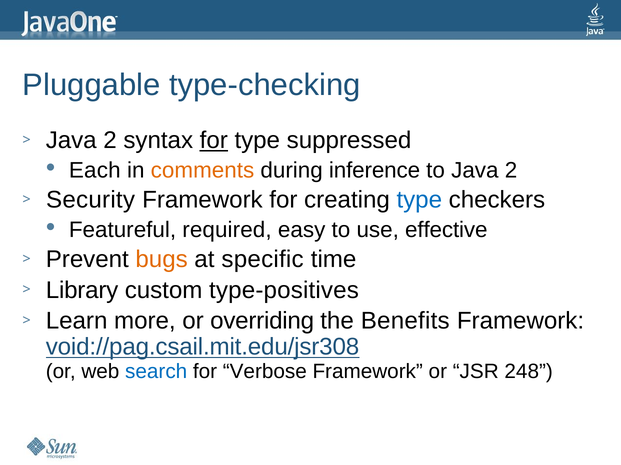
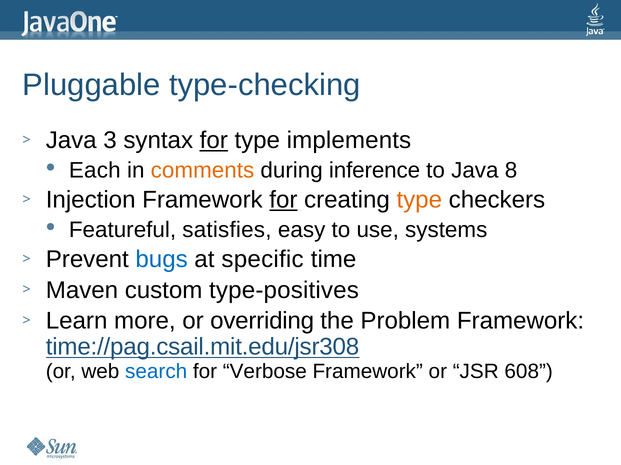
2: 2 -> 3 (110, 140)
suppressed: suppressed -> implements (349, 140)
to Java 2: 2 -> 8 (511, 170)
Security: Security -> Injection (91, 200)
for underline: none -> present (283, 200)
type colour: blue -> orange (419, 200)
required: required -> satisfies (227, 230)
effective: effective -> systems (446, 230)
bugs colour: orange -> blue (162, 260)
Library: Library -> Maven (82, 291)
Benefits: Benefits -> Problem (405, 322)
void://pag.csail.mit.edu/jsr308: void://pag.csail.mit.edu/jsr308 -> time://pag.csail.mit.edu/jsr308 (203, 348)
248: 248 -> 608 (529, 372)
